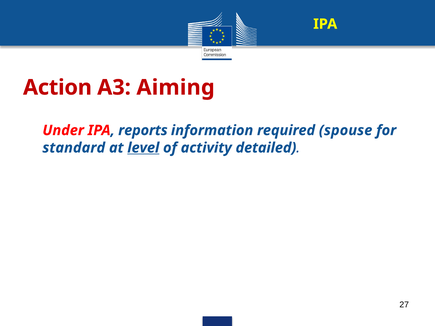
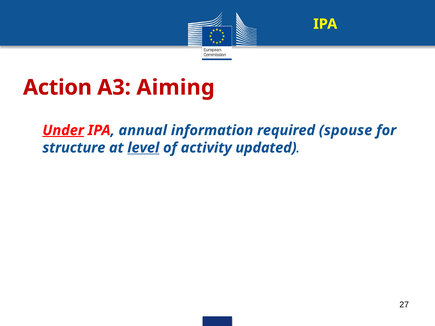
Under underline: none -> present (63, 130)
reports: reports -> annual (143, 130)
standard: standard -> structure (74, 148)
detailed: detailed -> updated (266, 148)
